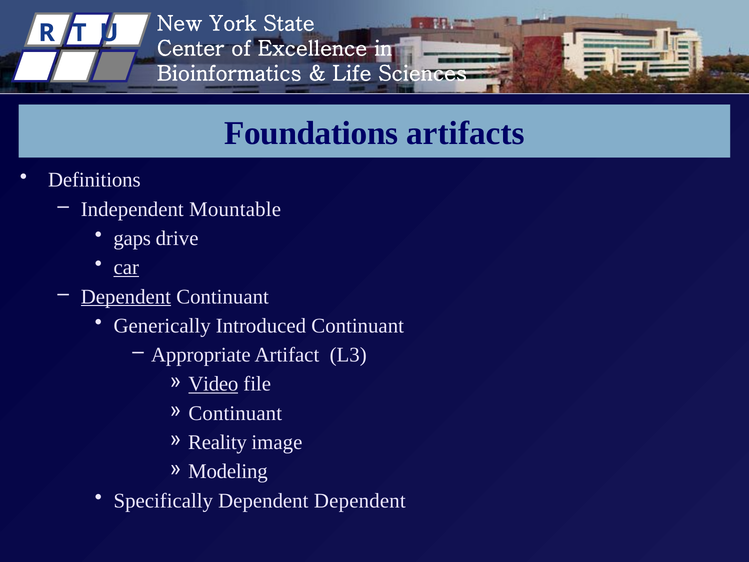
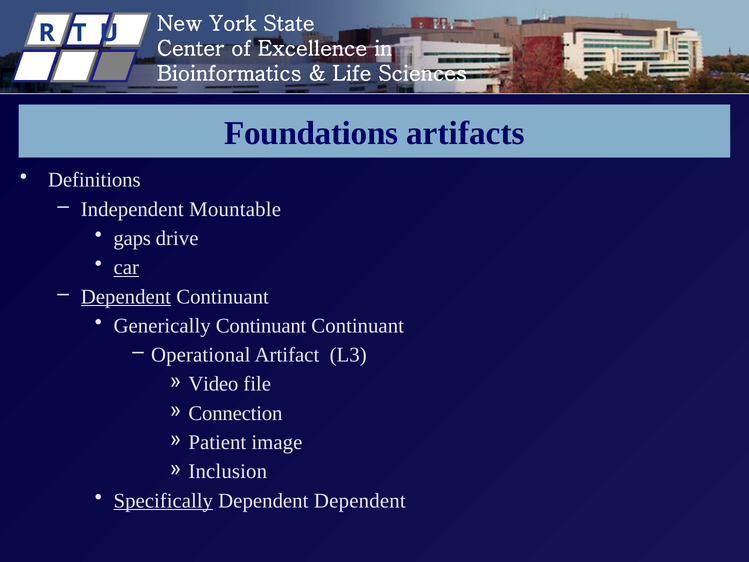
Generically Introduced: Introduced -> Continuant (261, 326)
Appropriate: Appropriate -> Operational (201, 355)
Video underline: present -> none (213, 384)
Continuant: Continuant -> Connection (235, 413)
Reality: Reality -> Patient (217, 442)
Modeling: Modeling -> Inclusion (228, 471)
Specifically underline: none -> present (163, 500)
